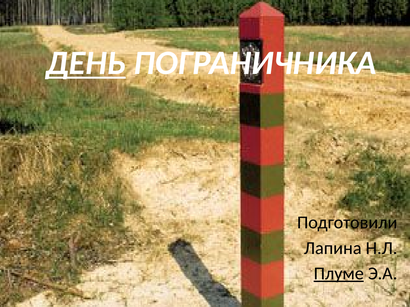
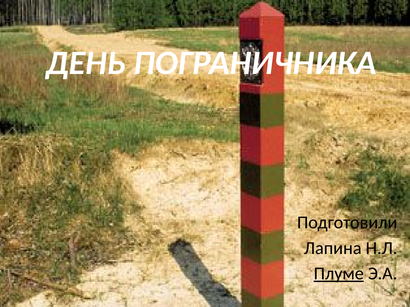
ДЕНЬ underline: present -> none (86, 63)
